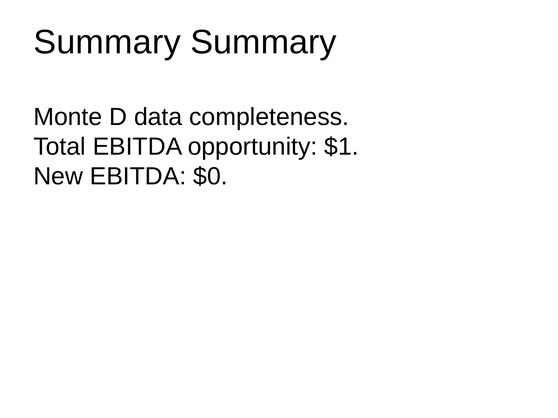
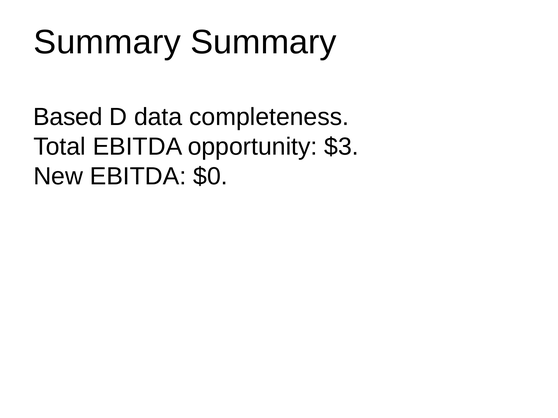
Monte: Monte -> Based (68, 117)
$1: $1 -> $3 (341, 147)
